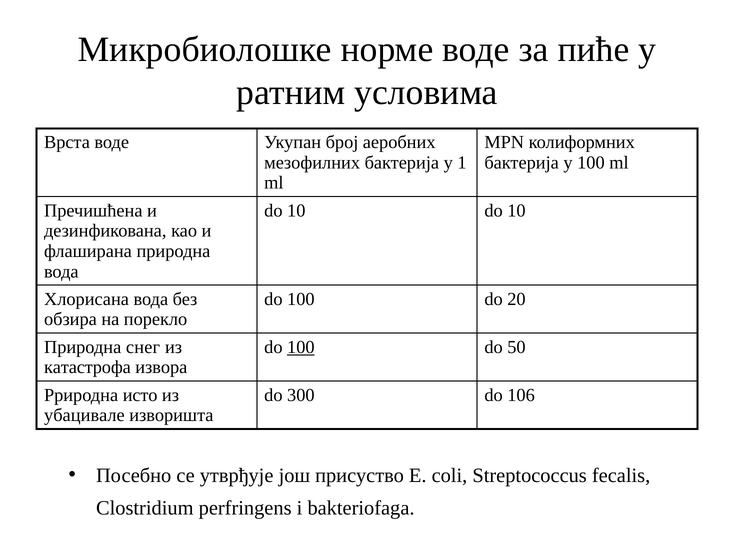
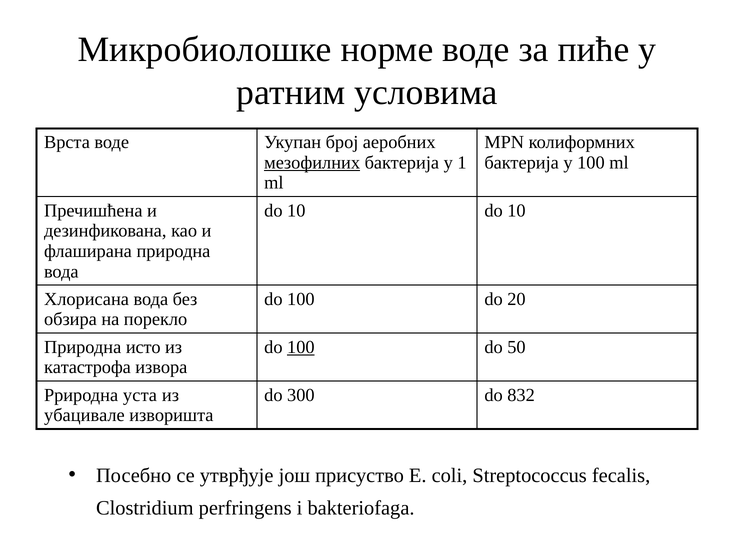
мезофилних underline: none -> present (312, 163)
снег: снег -> исто (143, 347)
исто: исто -> уста (140, 395)
106: 106 -> 832 (521, 395)
